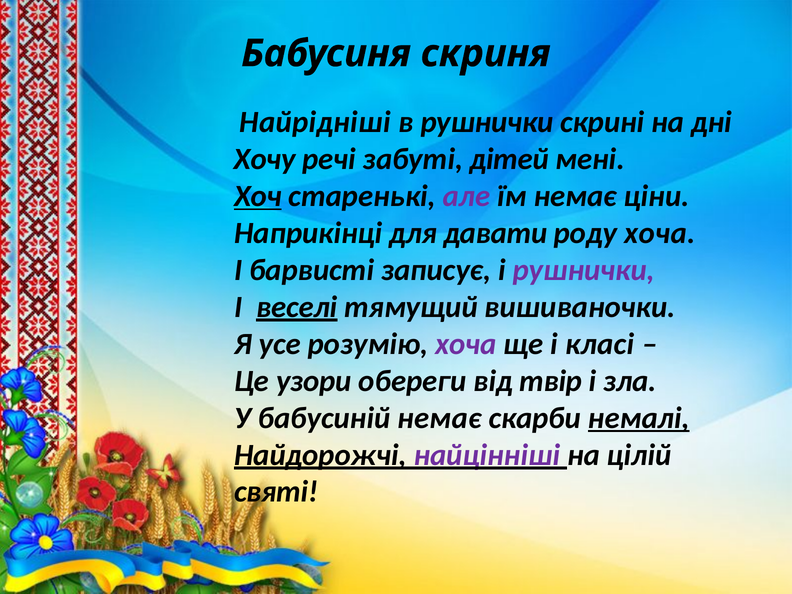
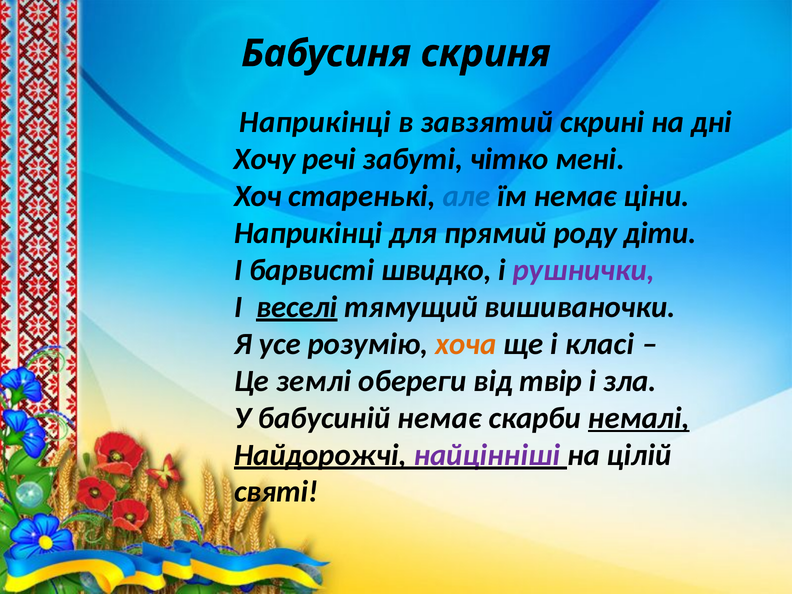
Найрідніші: Найрідніші -> Наприкінці (315, 122)
в рушнички: рушнички -> завзятий (487, 122)
дітей: дітей -> чітко (509, 159)
Хоч underline: present -> none (258, 196)
але colour: purple -> blue (466, 196)
давати: давати -> прямий (495, 233)
роду хоча: хоча -> діти (660, 233)
записує: записує -> швидко (436, 270)
хоча colour: purple -> orange (466, 344)
узори: узори -> землі (314, 381)
